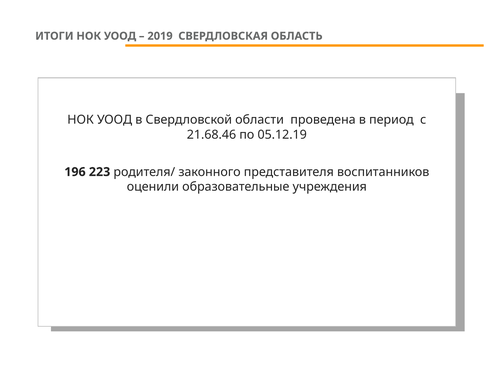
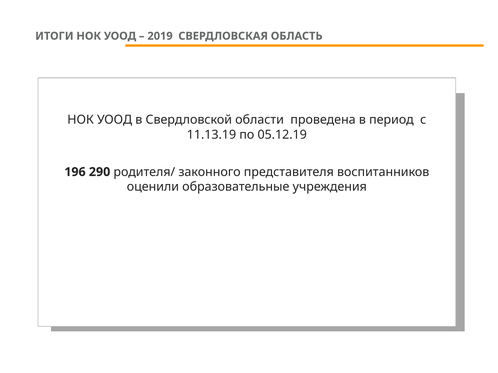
21.68.46: 21.68.46 -> 11.13.19 (211, 135)
223: 223 -> 290 (100, 172)
